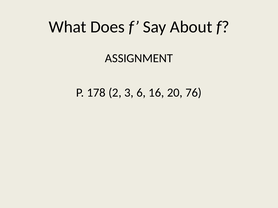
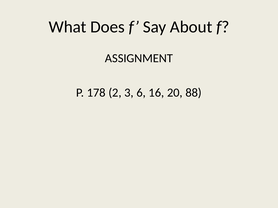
76: 76 -> 88 (194, 93)
